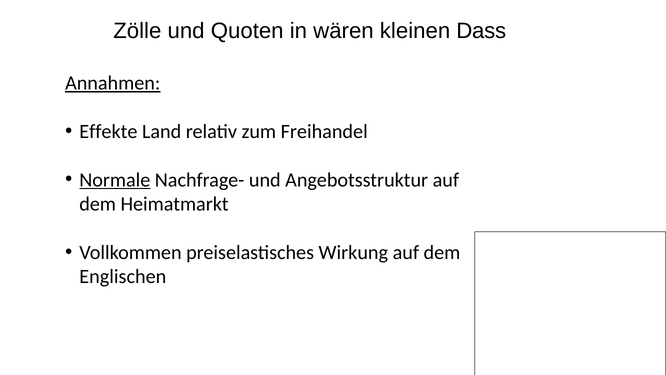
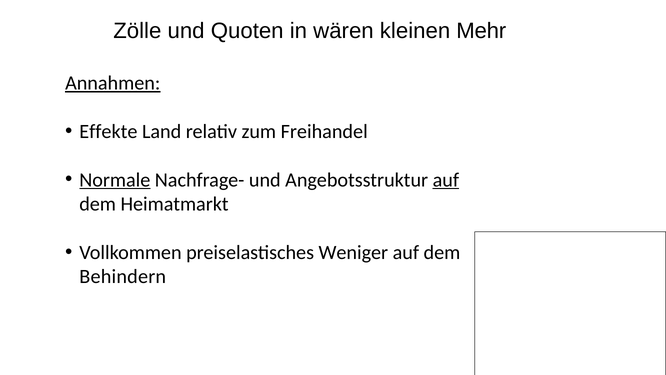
Dass: Dass -> Mehr (481, 31)
auf underline: none -> present (446, 180)
Wirkung: Wirkung -> Weniger (353, 252)
Englischen: Englischen -> Behindern (123, 276)
